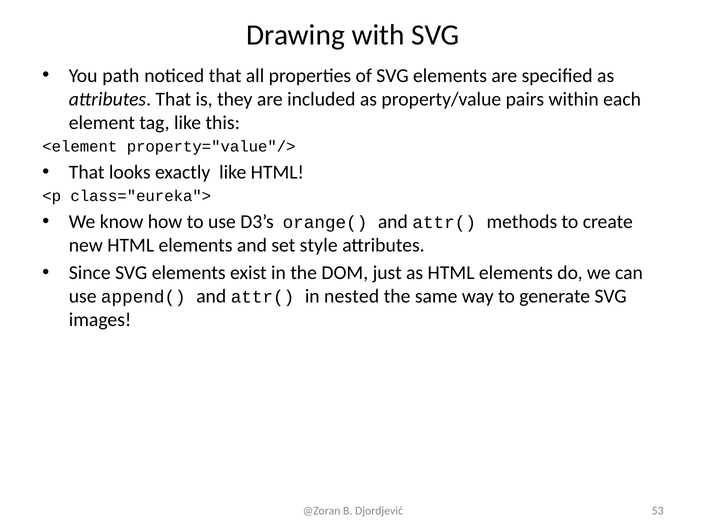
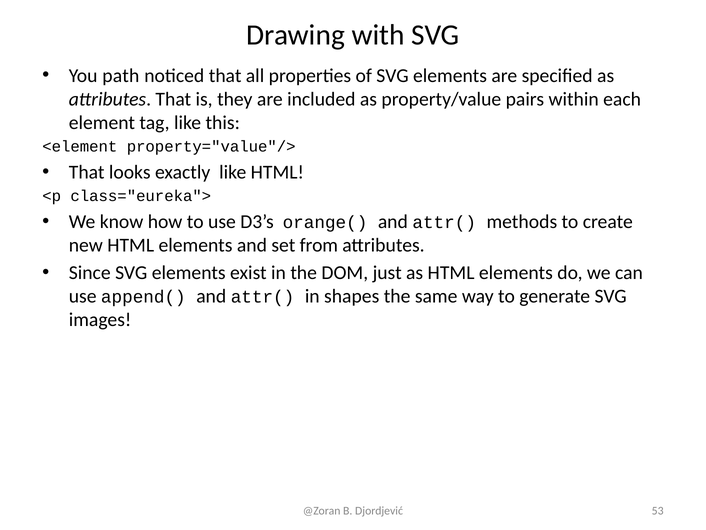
style: style -> from (319, 245)
nested: nested -> shapes (352, 296)
